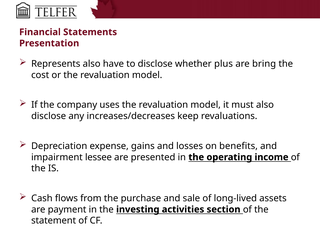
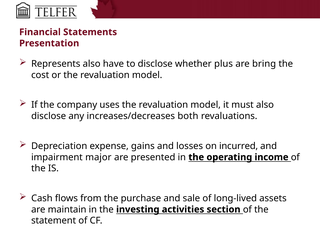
keep: keep -> both (188, 116)
benefits: benefits -> incurred (239, 146)
lessee: lessee -> major (98, 157)
payment: payment -> maintain (67, 209)
